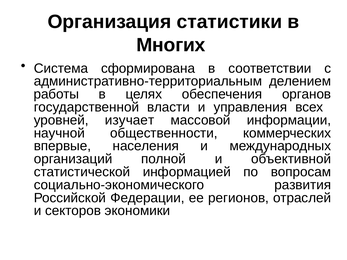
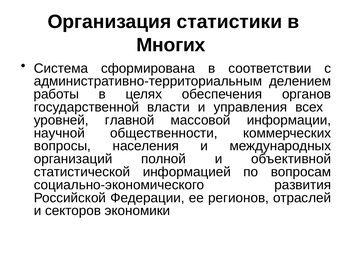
изучает: изучает -> главной (130, 120)
впервые: впервые -> вопросы (62, 146)
